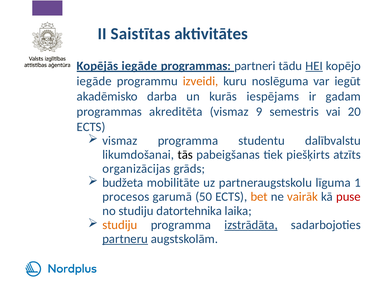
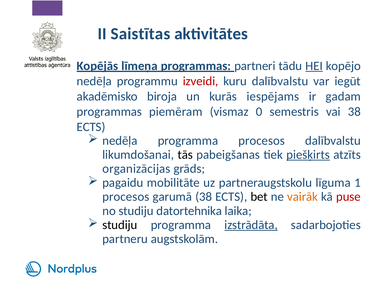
Kopējās iegāde: iegāde -> līmeņa (139, 66)
iegāde: iegāde -> nedēļa (94, 81)
izveidi colour: orange -> red (201, 81)
kuru noslēguma: noslēguma -> dalībvalstu (280, 81)
darba: darba -> biroja (162, 97)
akreditēta: akreditēta -> piemēram (176, 112)
9: 9 -> 0 (259, 112)
vai 20: 20 -> 38 (354, 112)
vismaz: vismaz -> nedēļa (120, 141)
programma studentu: studentu -> procesos (262, 141)
piešķirts underline: none -> present (308, 155)
budžeta: budžeta -> pagaidu (123, 183)
garumā 50: 50 -> 38 (204, 197)
bet colour: orange -> black (259, 197)
studiju colour: orange -> black (120, 225)
partneru underline: present -> none (125, 239)
